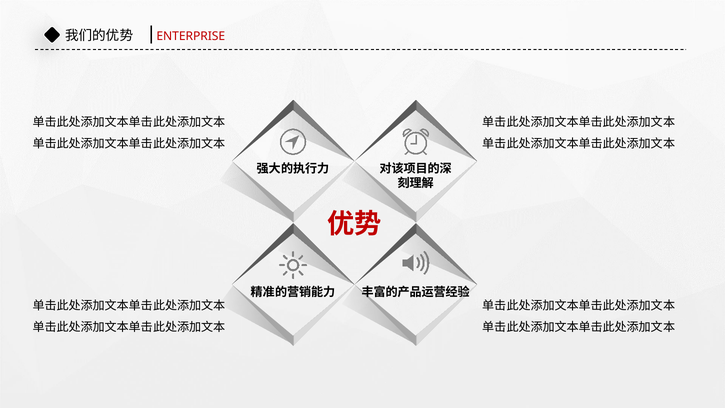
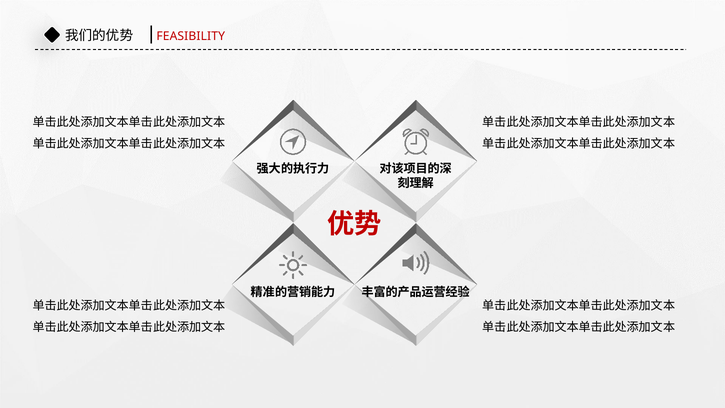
ENTERPRISE: ENTERPRISE -> FEASIBILITY (191, 36)
